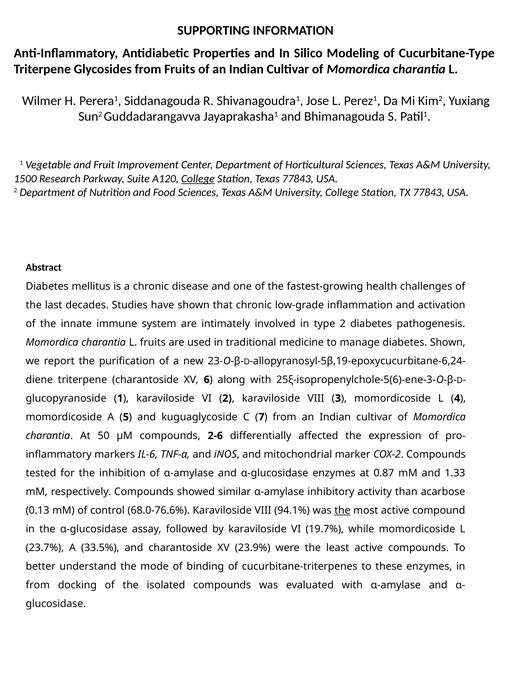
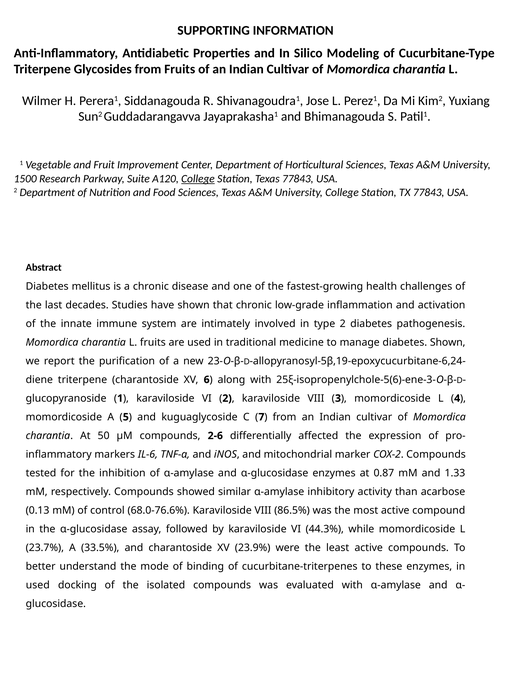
94.1%: 94.1% -> 86.5% (292, 510)
the underline: present -> none (342, 510)
19.7%: 19.7% -> 44.3% (325, 529)
from: from -> used (38, 585)
